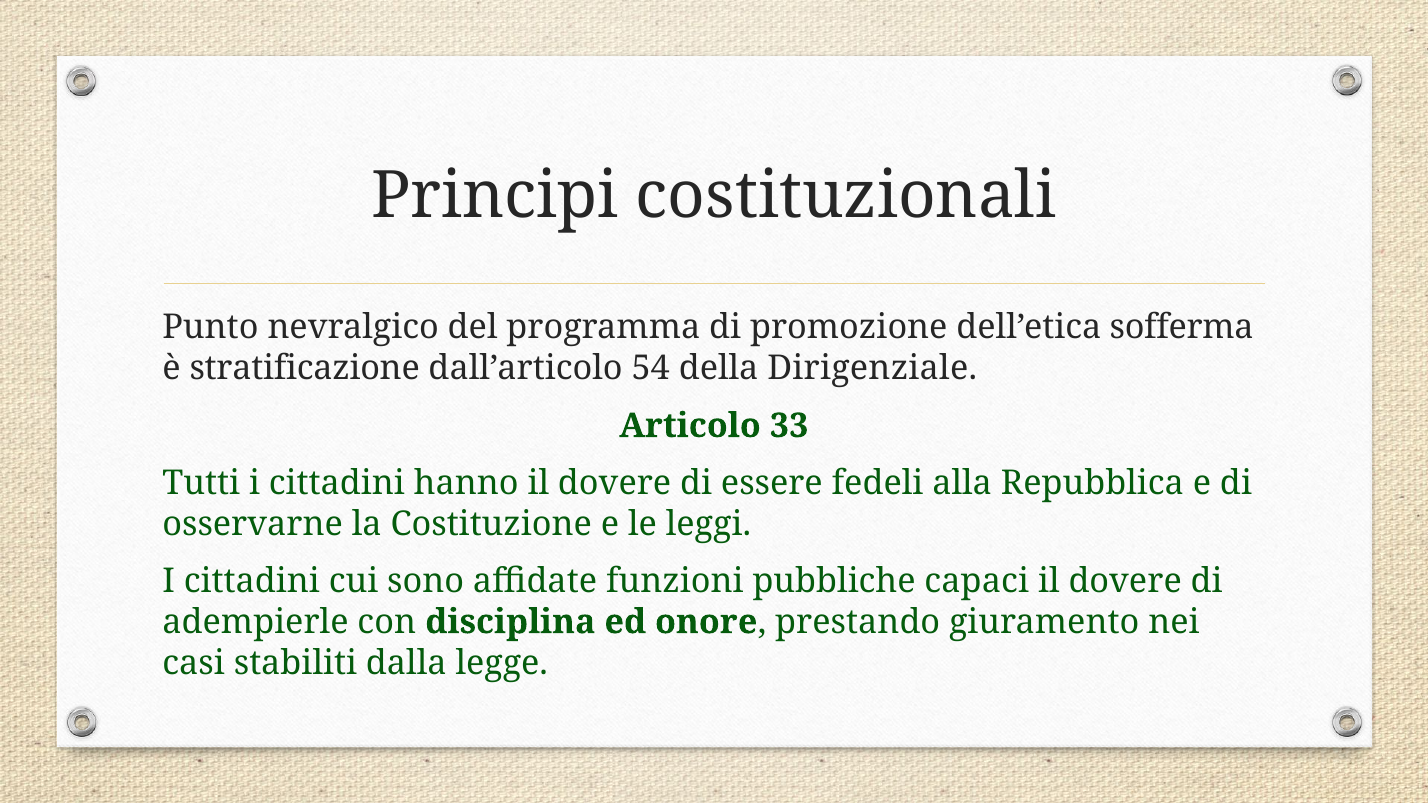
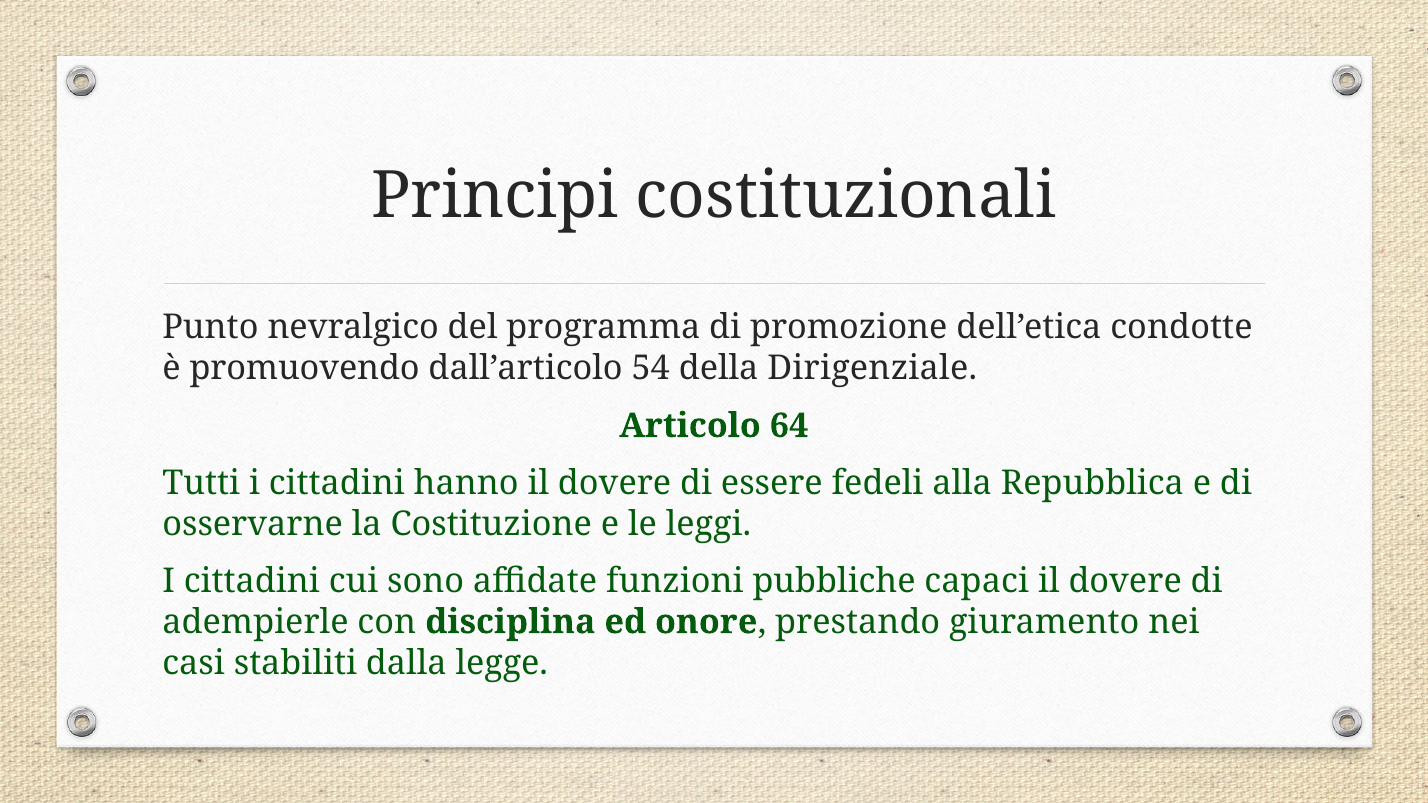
sofferma: sofferma -> condotte (1181, 328)
stratificazione: stratificazione -> promuovendo (305, 369)
33: 33 -> 64 (789, 426)
